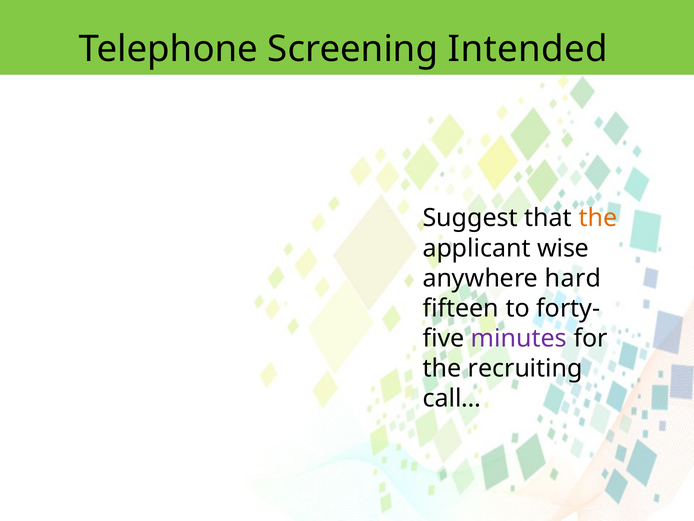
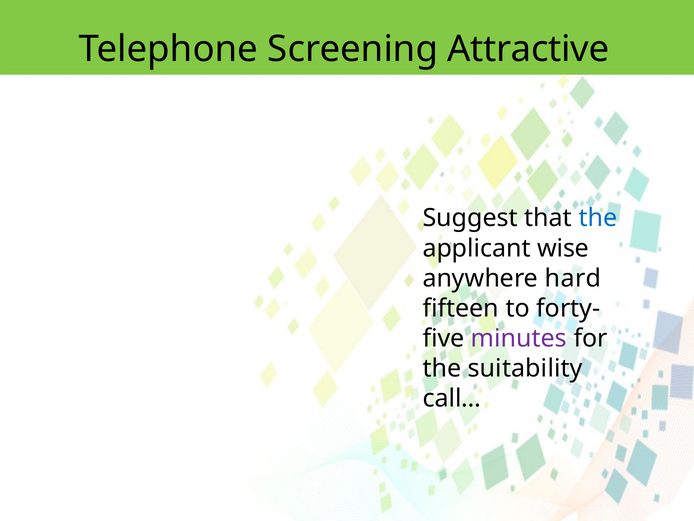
Intended: Intended -> Attractive (528, 49)
the colour: orange -> blue (598, 218)
recruiting: recruiting -> suitability (525, 368)
